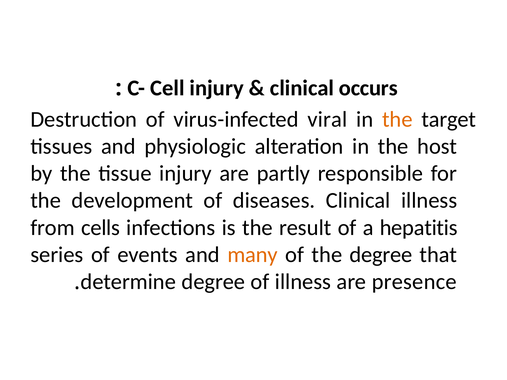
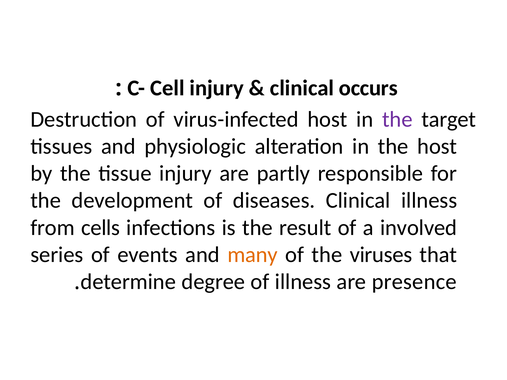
virus-infected viral: viral -> host (327, 120)
the colour: orange -> purple (397, 120)
hepatitis: hepatitis -> involved (419, 228)
the degree: degree -> viruses (381, 255)
